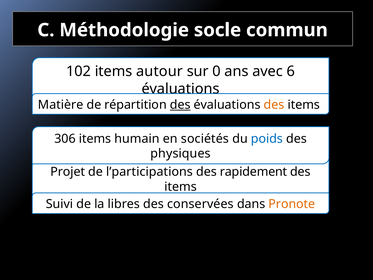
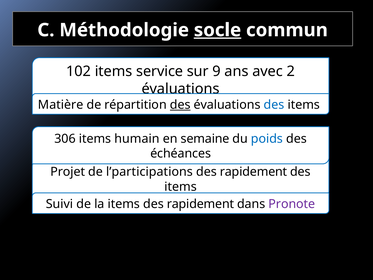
socle underline: none -> present (218, 30)
autour: autour -> service (160, 71)
0: 0 -> 9 (217, 71)
6: 6 -> 2 (291, 71)
des colour: orange -> blue (274, 105)
sociétés: sociétés -> semaine (205, 139)
physiques: physiques -> échéances (181, 153)
la libres: libres -> items (124, 204)
conservées: conservées -> rapidement (200, 204)
Pronote colour: orange -> purple (292, 204)
